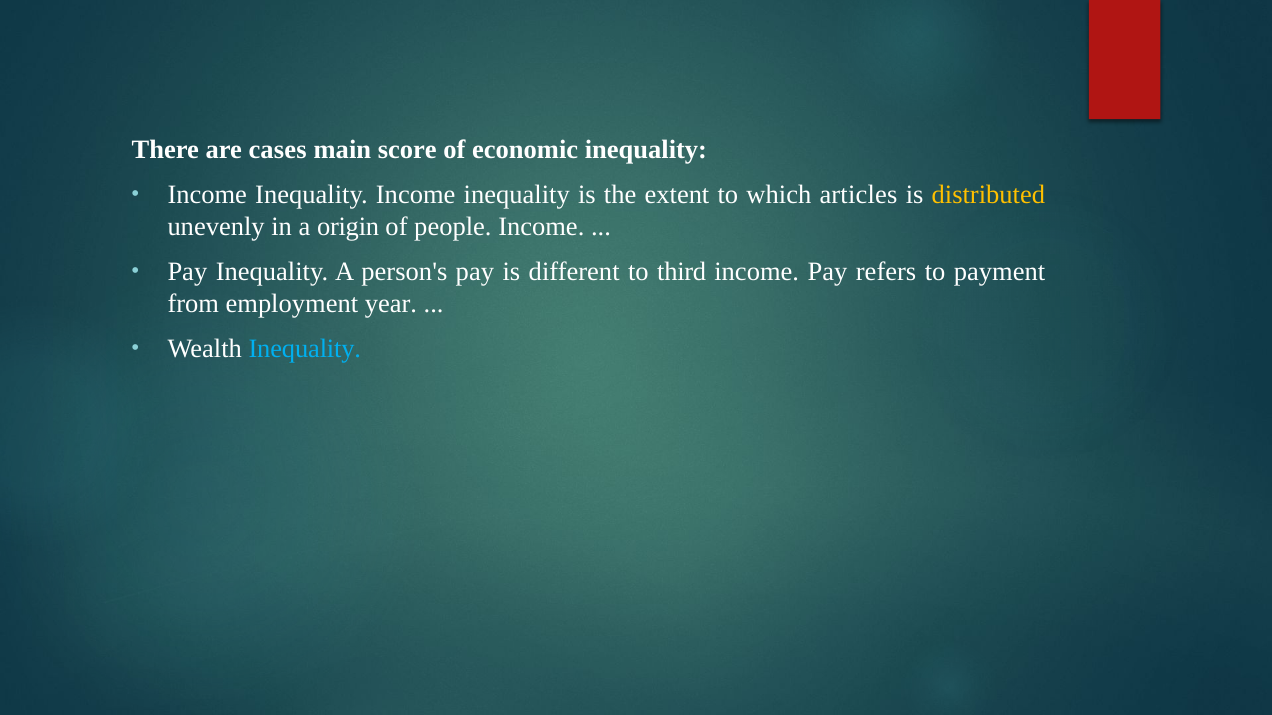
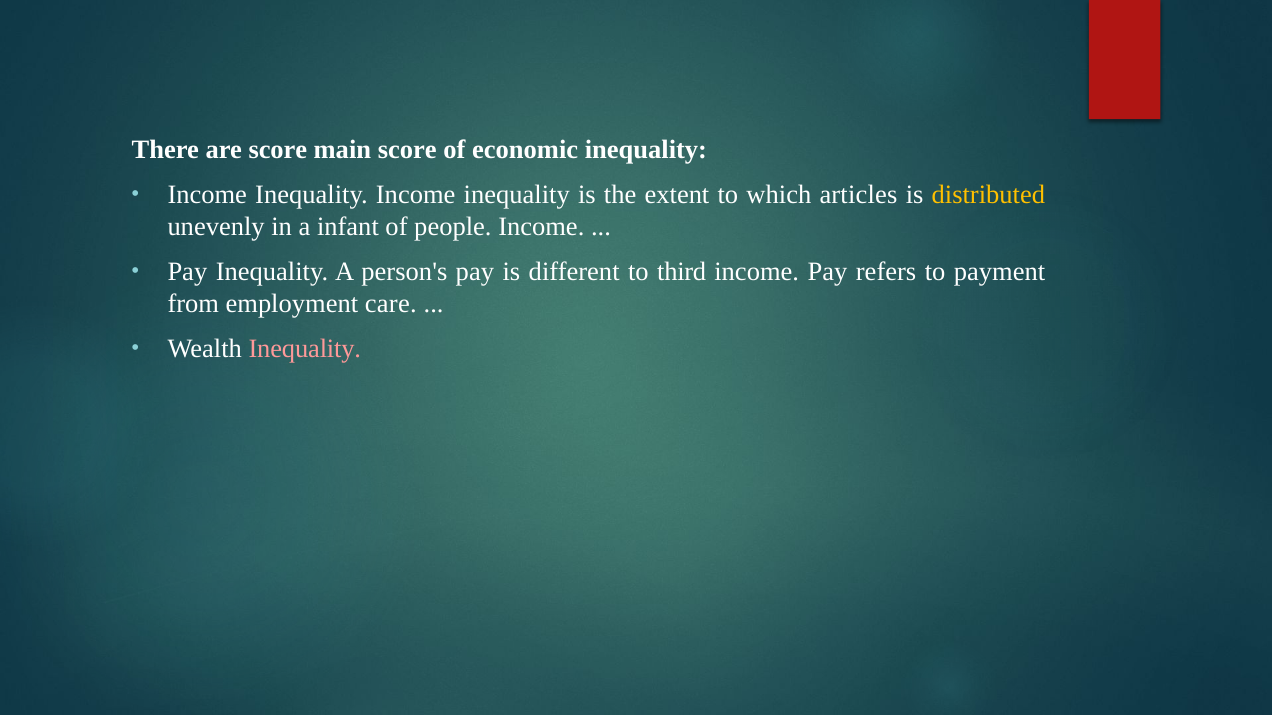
are cases: cases -> score (278, 150)
origin: origin -> infant (348, 227)
year: year -> care (391, 304)
Inequality colour: light blue -> pink (305, 349)
